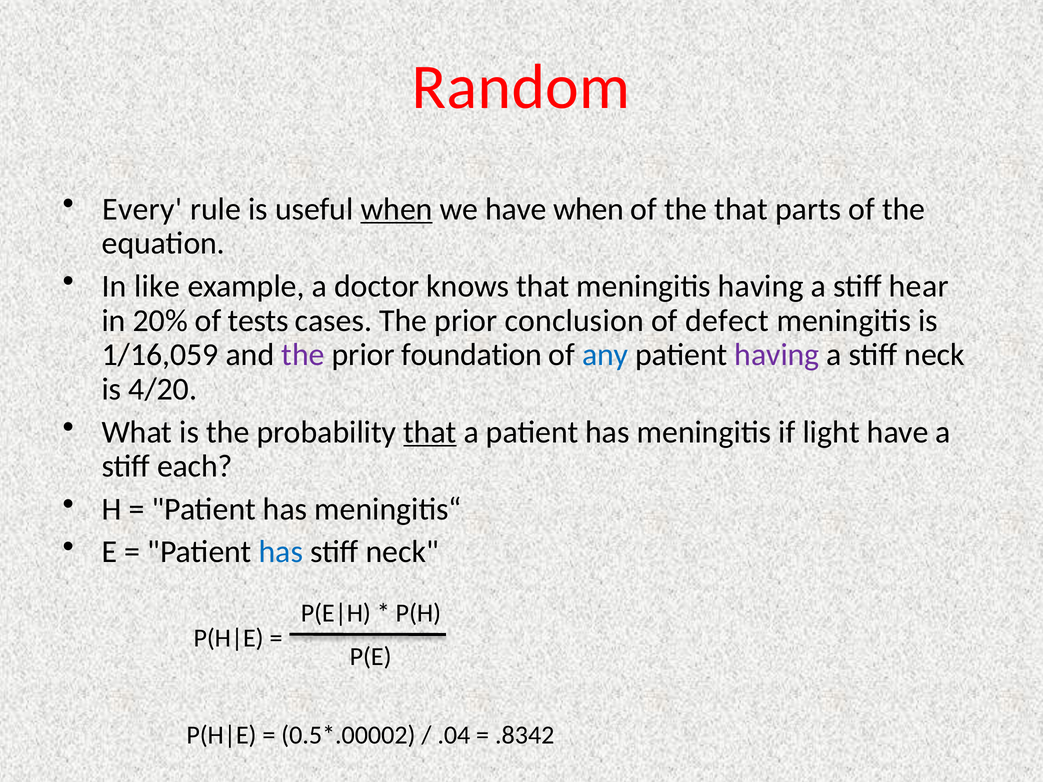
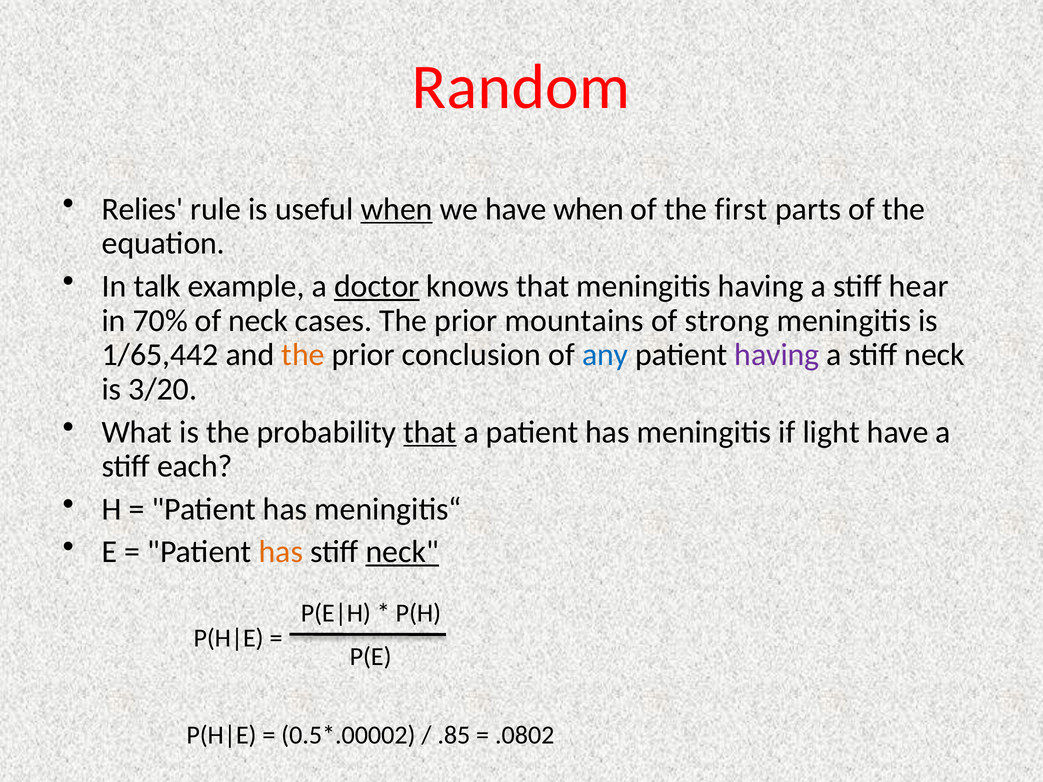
Every: Every -> Relies (142, 209)
the that: that -> first (741, 209)
like: like -> talk (157, 286)
doctor underline: none -> present (377, 286)
20%: 20% -> 70% (160, 321)
of tests: tests -> neck (258, 321)
conclusion: conclusion -> mountains (574, 321)
defect: defect -> strong (727, 321)
1/16,059: 1/16,059 -> 1/65,442 (160, 355)
the colour: purple -> orange (303, 355)
foundation: foundation -> conclusion (471, 355)
4/20: 4/20 -> 3/20 (163, 389)
has colour: blue -> orange (281, 552)
neck underline: none -> present (402, 552)
.04: .04 -> .85 (454, 735)
.8342: .8342 -> .0802 (525, 735)
